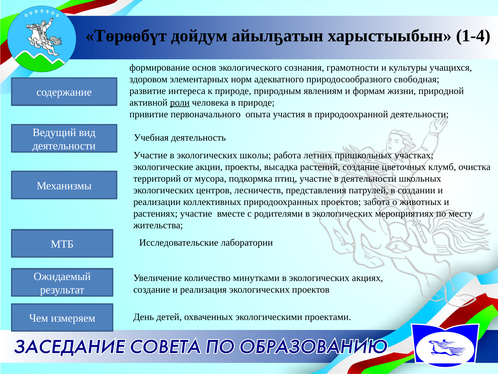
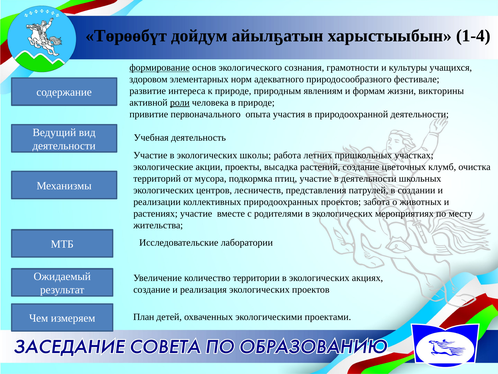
формирование underline: none -> present (160, 68)
свободная: свободная -> фестивале (417, 79)
природной: природной -> викторины (441, 91)
минутками: минутками -> территории (256, 278)
День: День -> План (144, 316)
